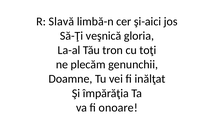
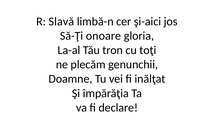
veşnică: veşnică -> onoare (103, 36)
onoare: onoare -> declare (118, 107)
